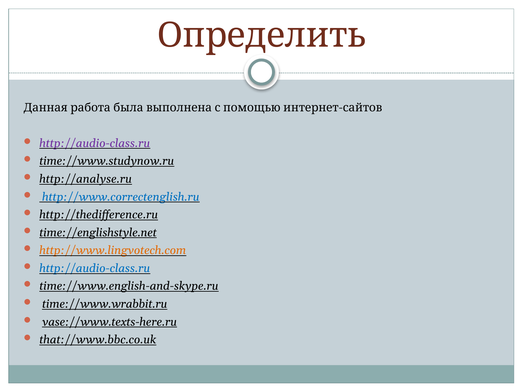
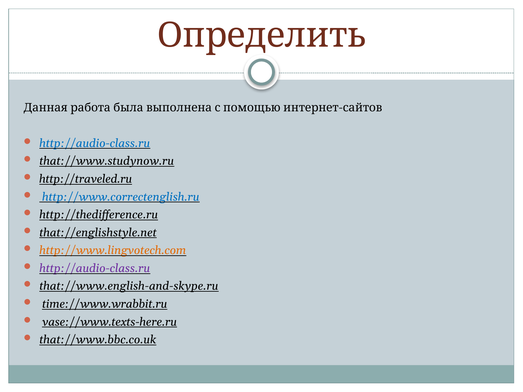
http://audio-class.ru colour: purple -> blue (95, 143)
time://www.studynow.ru: time://www.studynow.ru -> that://www.studynow.ru (107, 161)
http://analyse.ru: http://analyse.ru -> http://traveled.ru (86, 179)
time://englishstyle.net: time://englishstyle.net -> that://englishstyle.net (98, 233)
http://audio-class.ru colour: blue -> purple (95, 268)
time://www.english-and-skype.ru: time://www.english-and-skype.ru -> that://www.english-and-skype.ru (129, 286)
